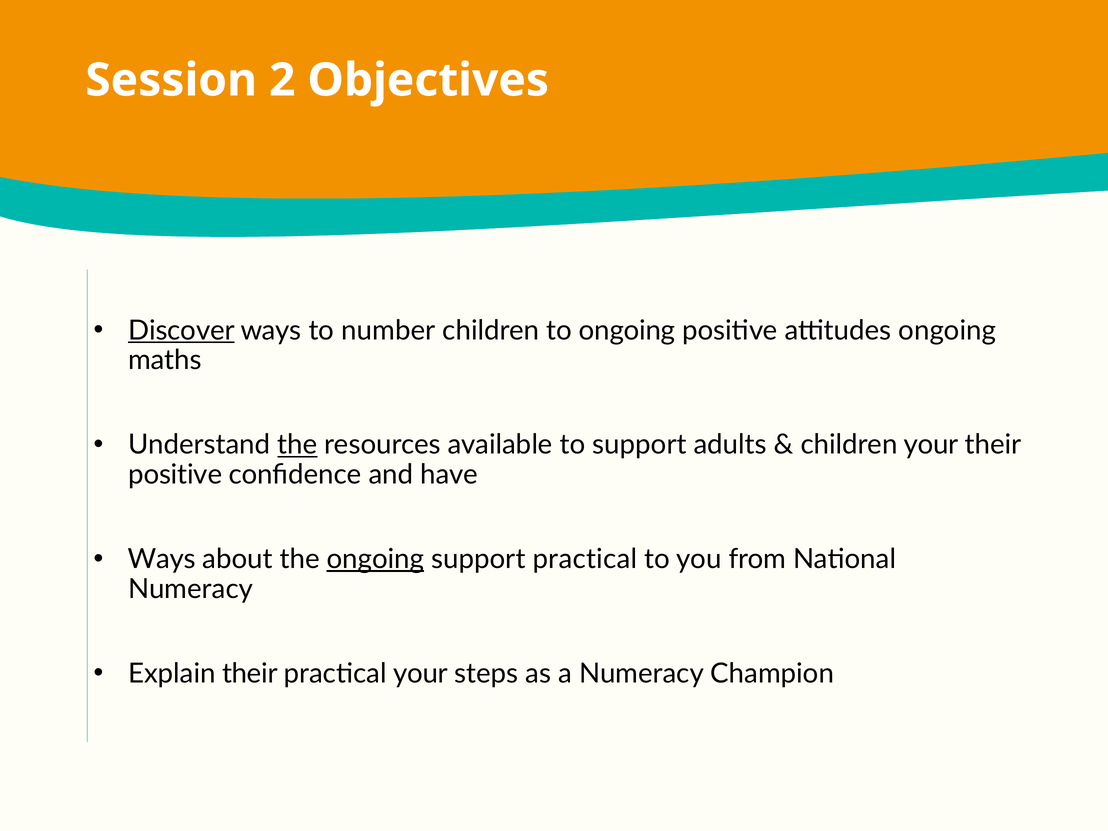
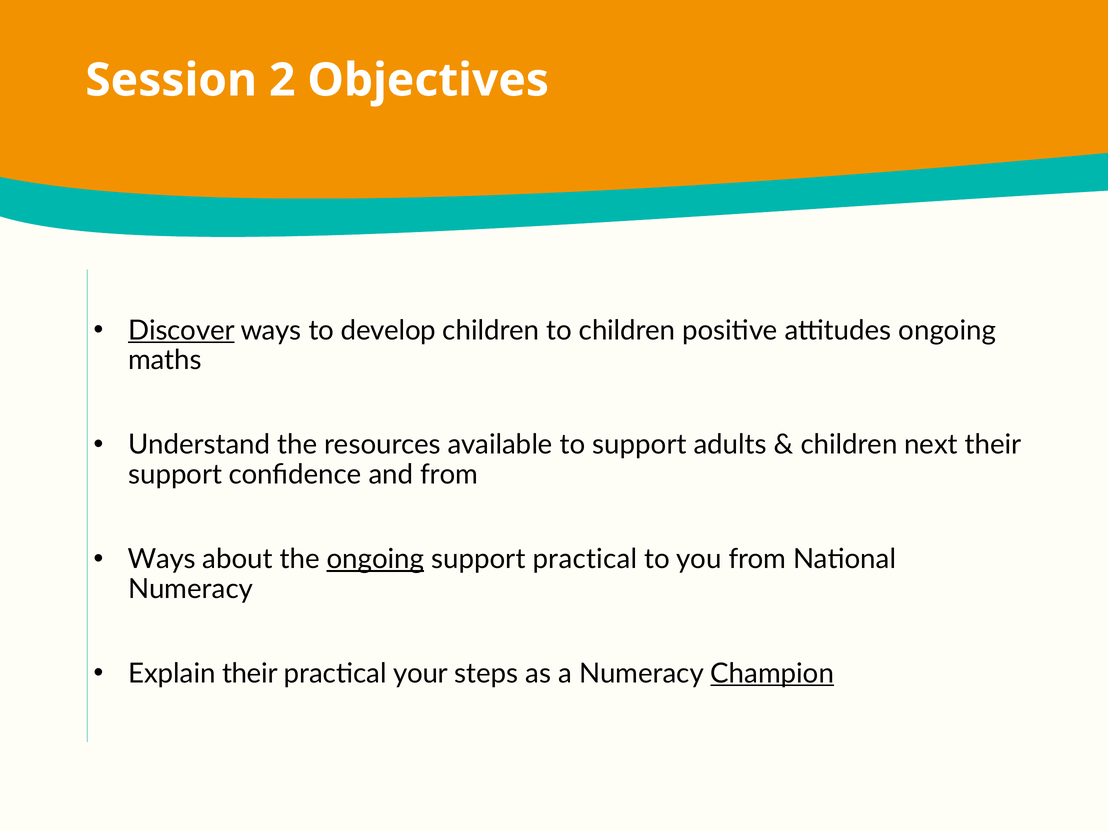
number: number -> develop (388, 330)
to ongoing: ongoing -> children (627, 330)
the underline: present -> none (297, 445)
children your: your -> next (931, 445)
positive: positive -> support (175, 475)
and have: have -> from (449, 475)
Champion underline: none -> present (772, 673)
